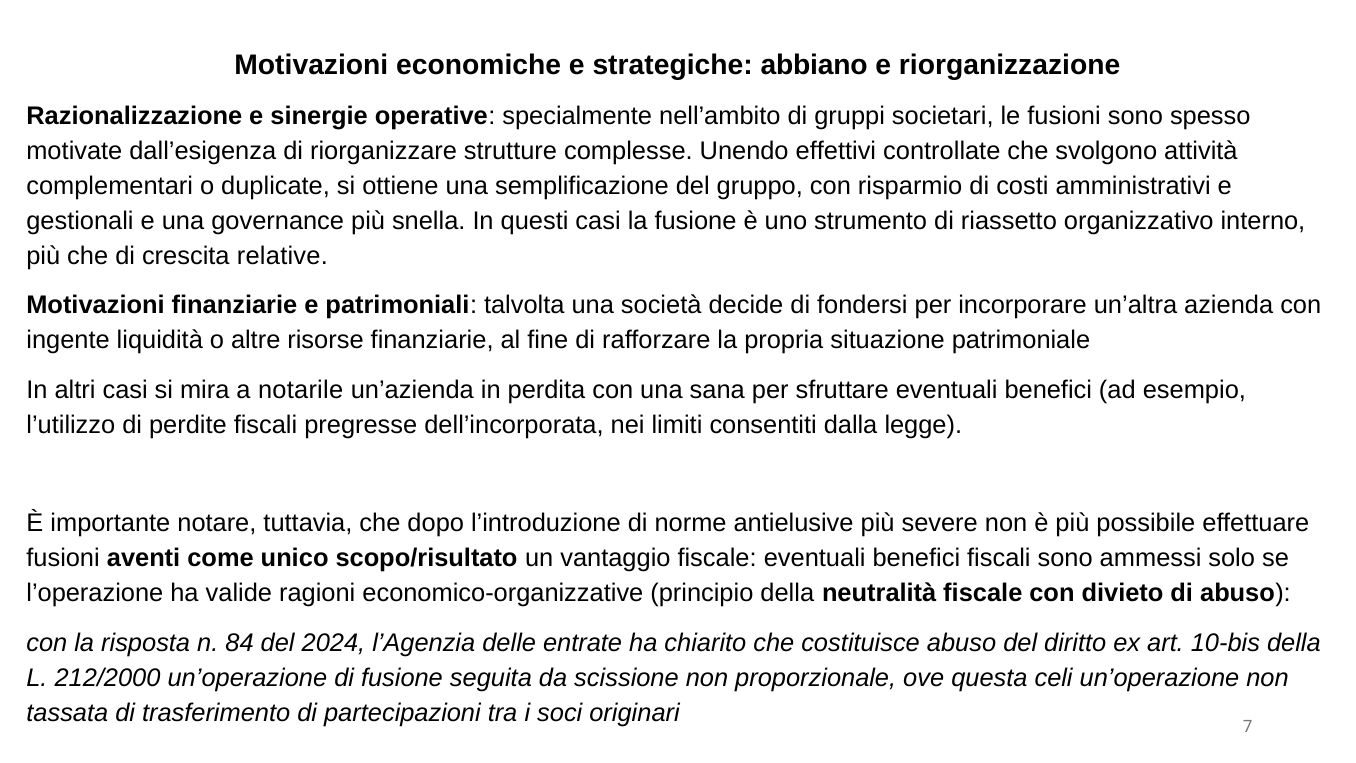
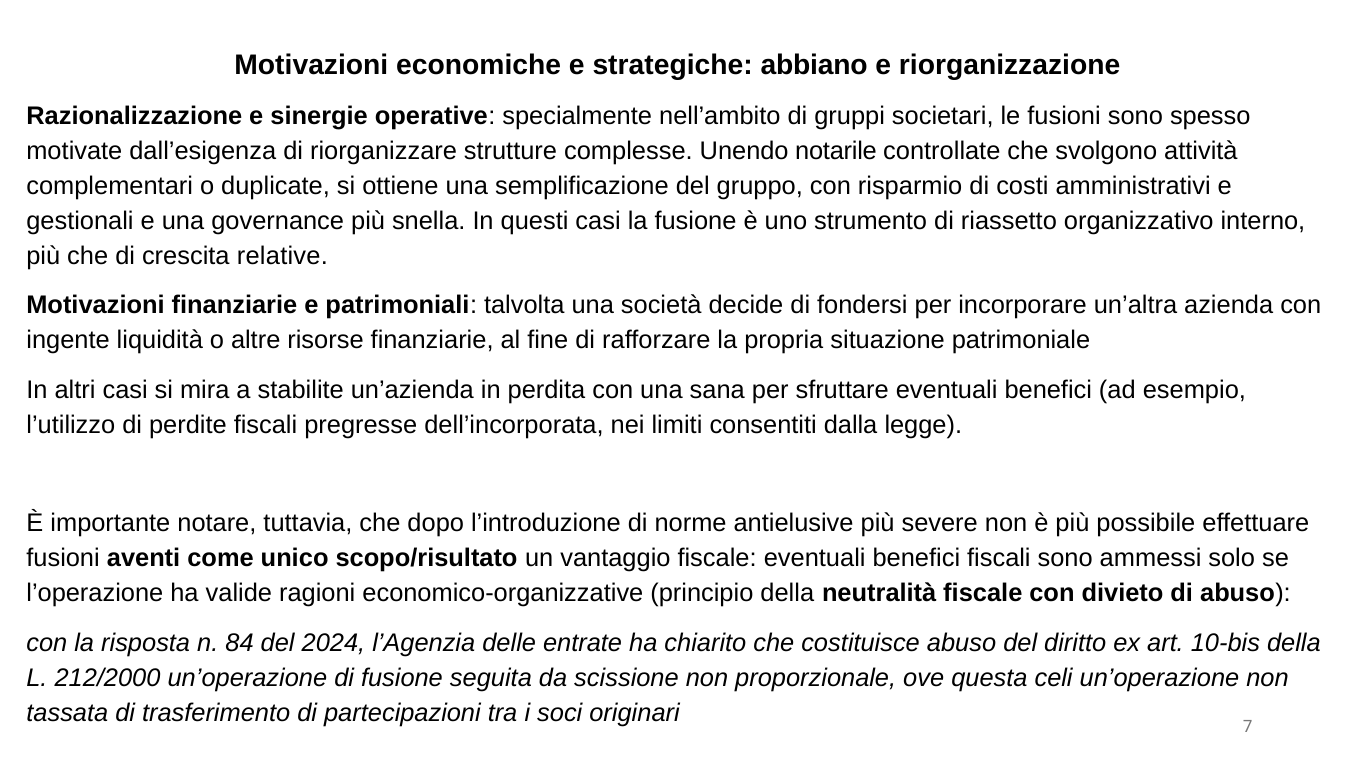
effettivi: effettivi -> notarile (836, 151)
notarile: notarile -> stabilite (301, 390)
